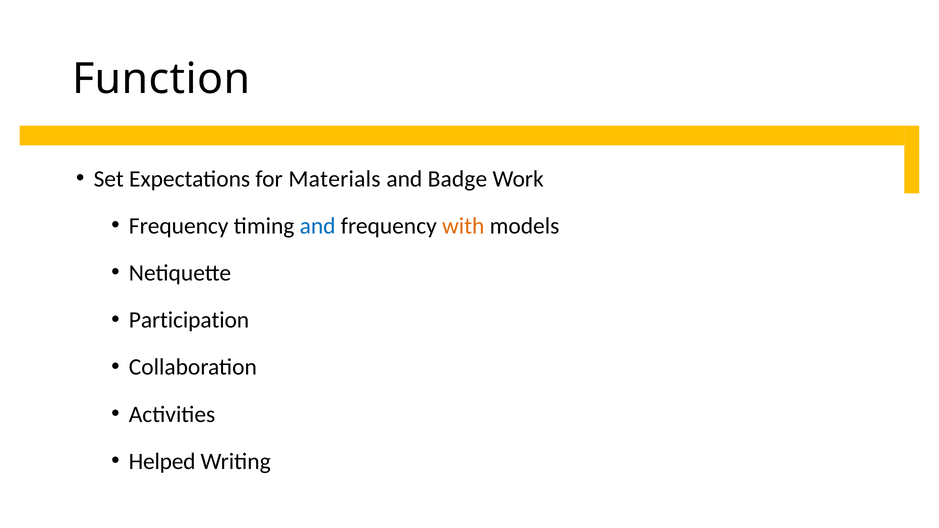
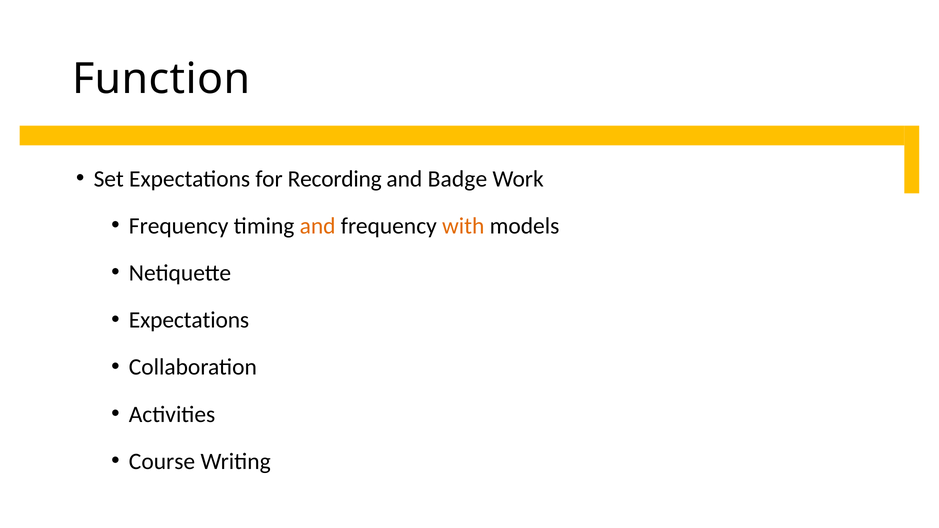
Materials: Materials -> Recording (335, 179)
and colour: blue -> orange (318, 226)
Participation: Participation -> Expectations (189, 320)
Helped: Helped -> Course (162, 462)
